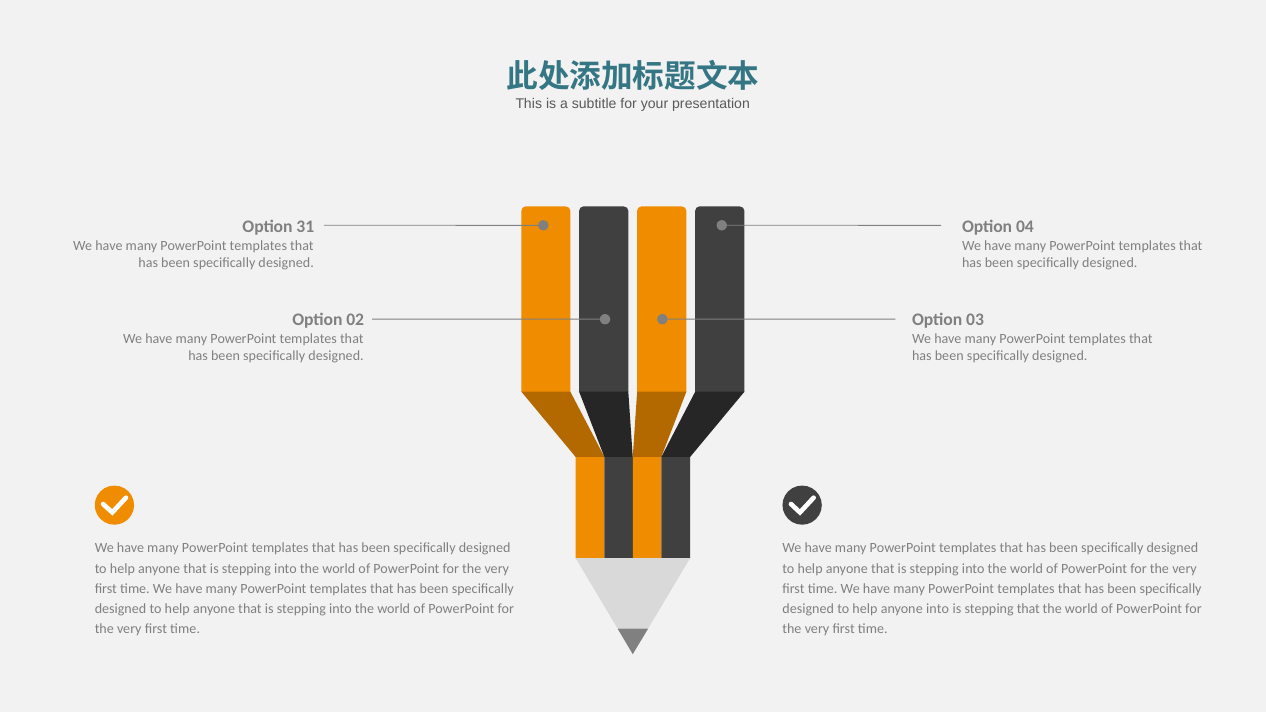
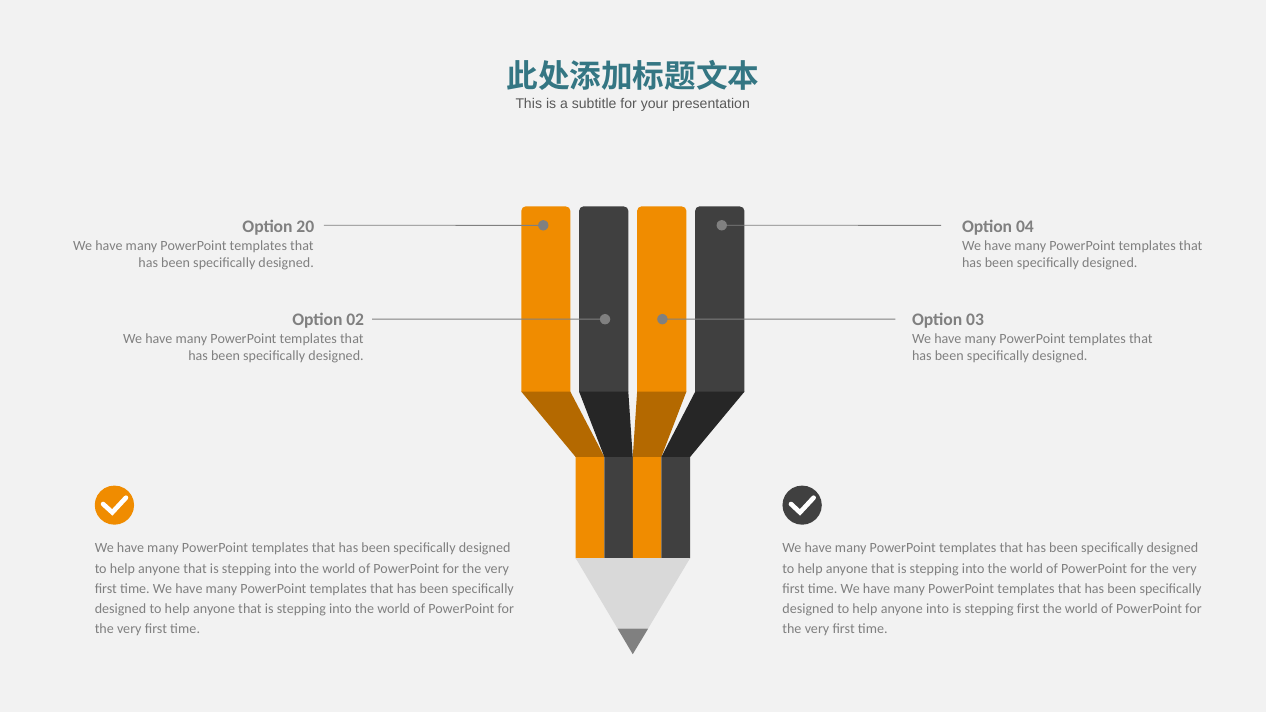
31: 31 -> 20 (305, 227)
stepping that: that -> first (1028, 609)
